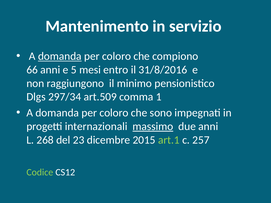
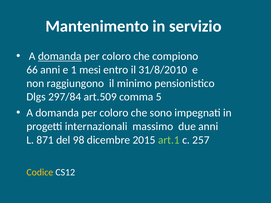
5: 5 -> 1 (74, 70)
31/8/2016: 31/8/2016 -> 31/8/2010 (163, 70)
297/34: 297/34 -> 297/84 (65, 97)
1: 1 -> 5 (159, 97)
massimo underline: present -> none (153, 127)
268: 268 -> 871 (45, 140)
23: 23 -> 98 (79, 140)
Codice colour: light green -> yellow (40, 172)
